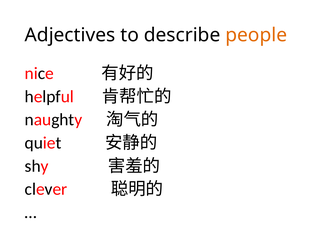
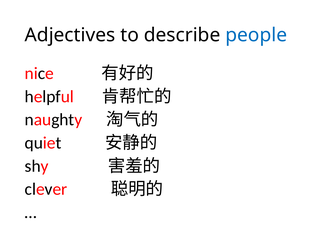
people colour: orange -> blue (256, 35)
